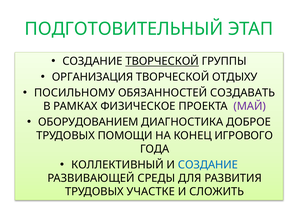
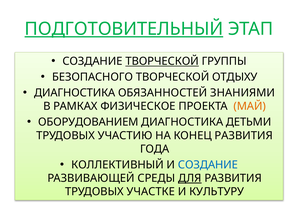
ПОДГОТОВИТЕЛЬНЫЙ underline: none -> present (124, 29)
ОРГАНИЗАЦИЯ: ОРГАНИЗАЦИЯ -> БЕЗОПАСНОГО (93, 77)
ПОСИЛЬНОМУ: ПОСИЛЬНОМУ -> ДИАГНОСТИКА (75, 93)
СОЗДАВАТЬ: СОЗДАВАТЬ -> ЗНАНИЯМИ (243, 93)
МАЙ colour: purple -> orange (250, 106)
ДОБРОЕ: ДОБРОЕ -> ДЕТЬМИ (249, 122)
ПОМОЩИ: ПОМОЩИ -> УЧАСТИЮ (125, 135)
КОНЕЦ ИГРОВОГО: ИГРОВОГО -> РАЗВИТИЯ (244, 135)
ДЛЯ underline: none -> present (190, 178)
СЛОЖИТЬ: СЛОЖИТЬ -> КУЛЬТУРУ (217, 191)
